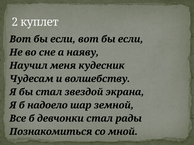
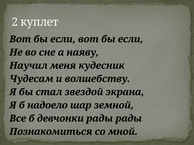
девчонки стал: стал -> рады (100, 119)
